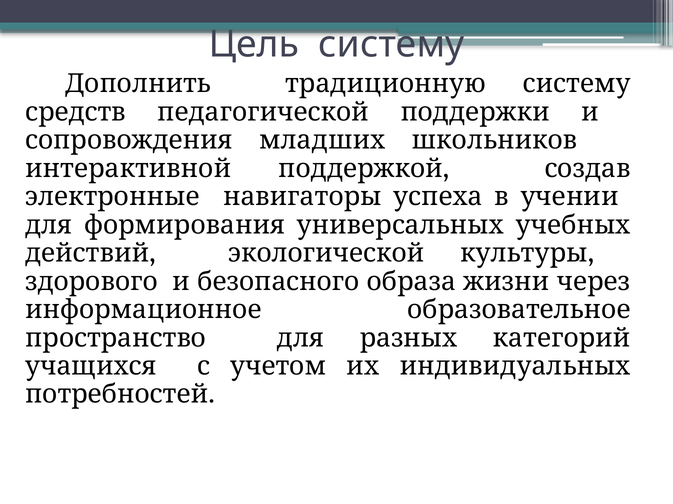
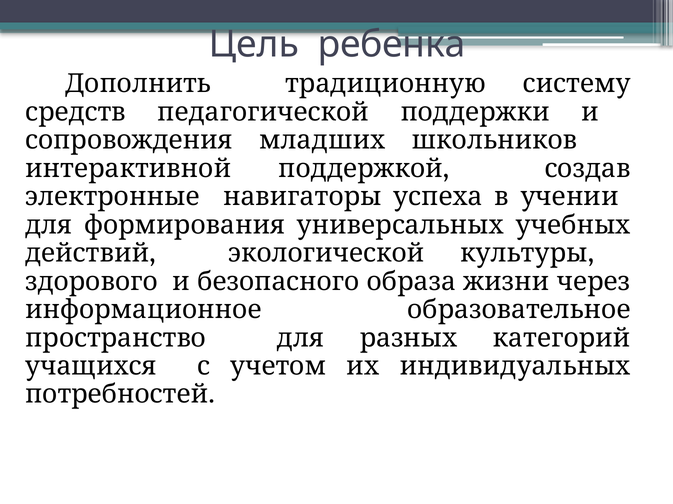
Цель систему: систему -> ребенка (392, 45)
